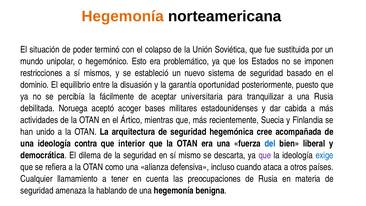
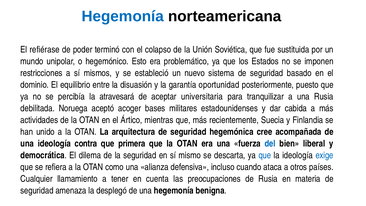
Hegemonía colour: orange -> blue (123, 16)
situación: situación -> refiérase (45, 50)
fácilmente: fácilmente -> atravesará (117, 97)
interior: interior -> primera (132, 144)
que colour: purple -> blue (265, 155)
hablando: hablando -> desplegó (112, 191)
